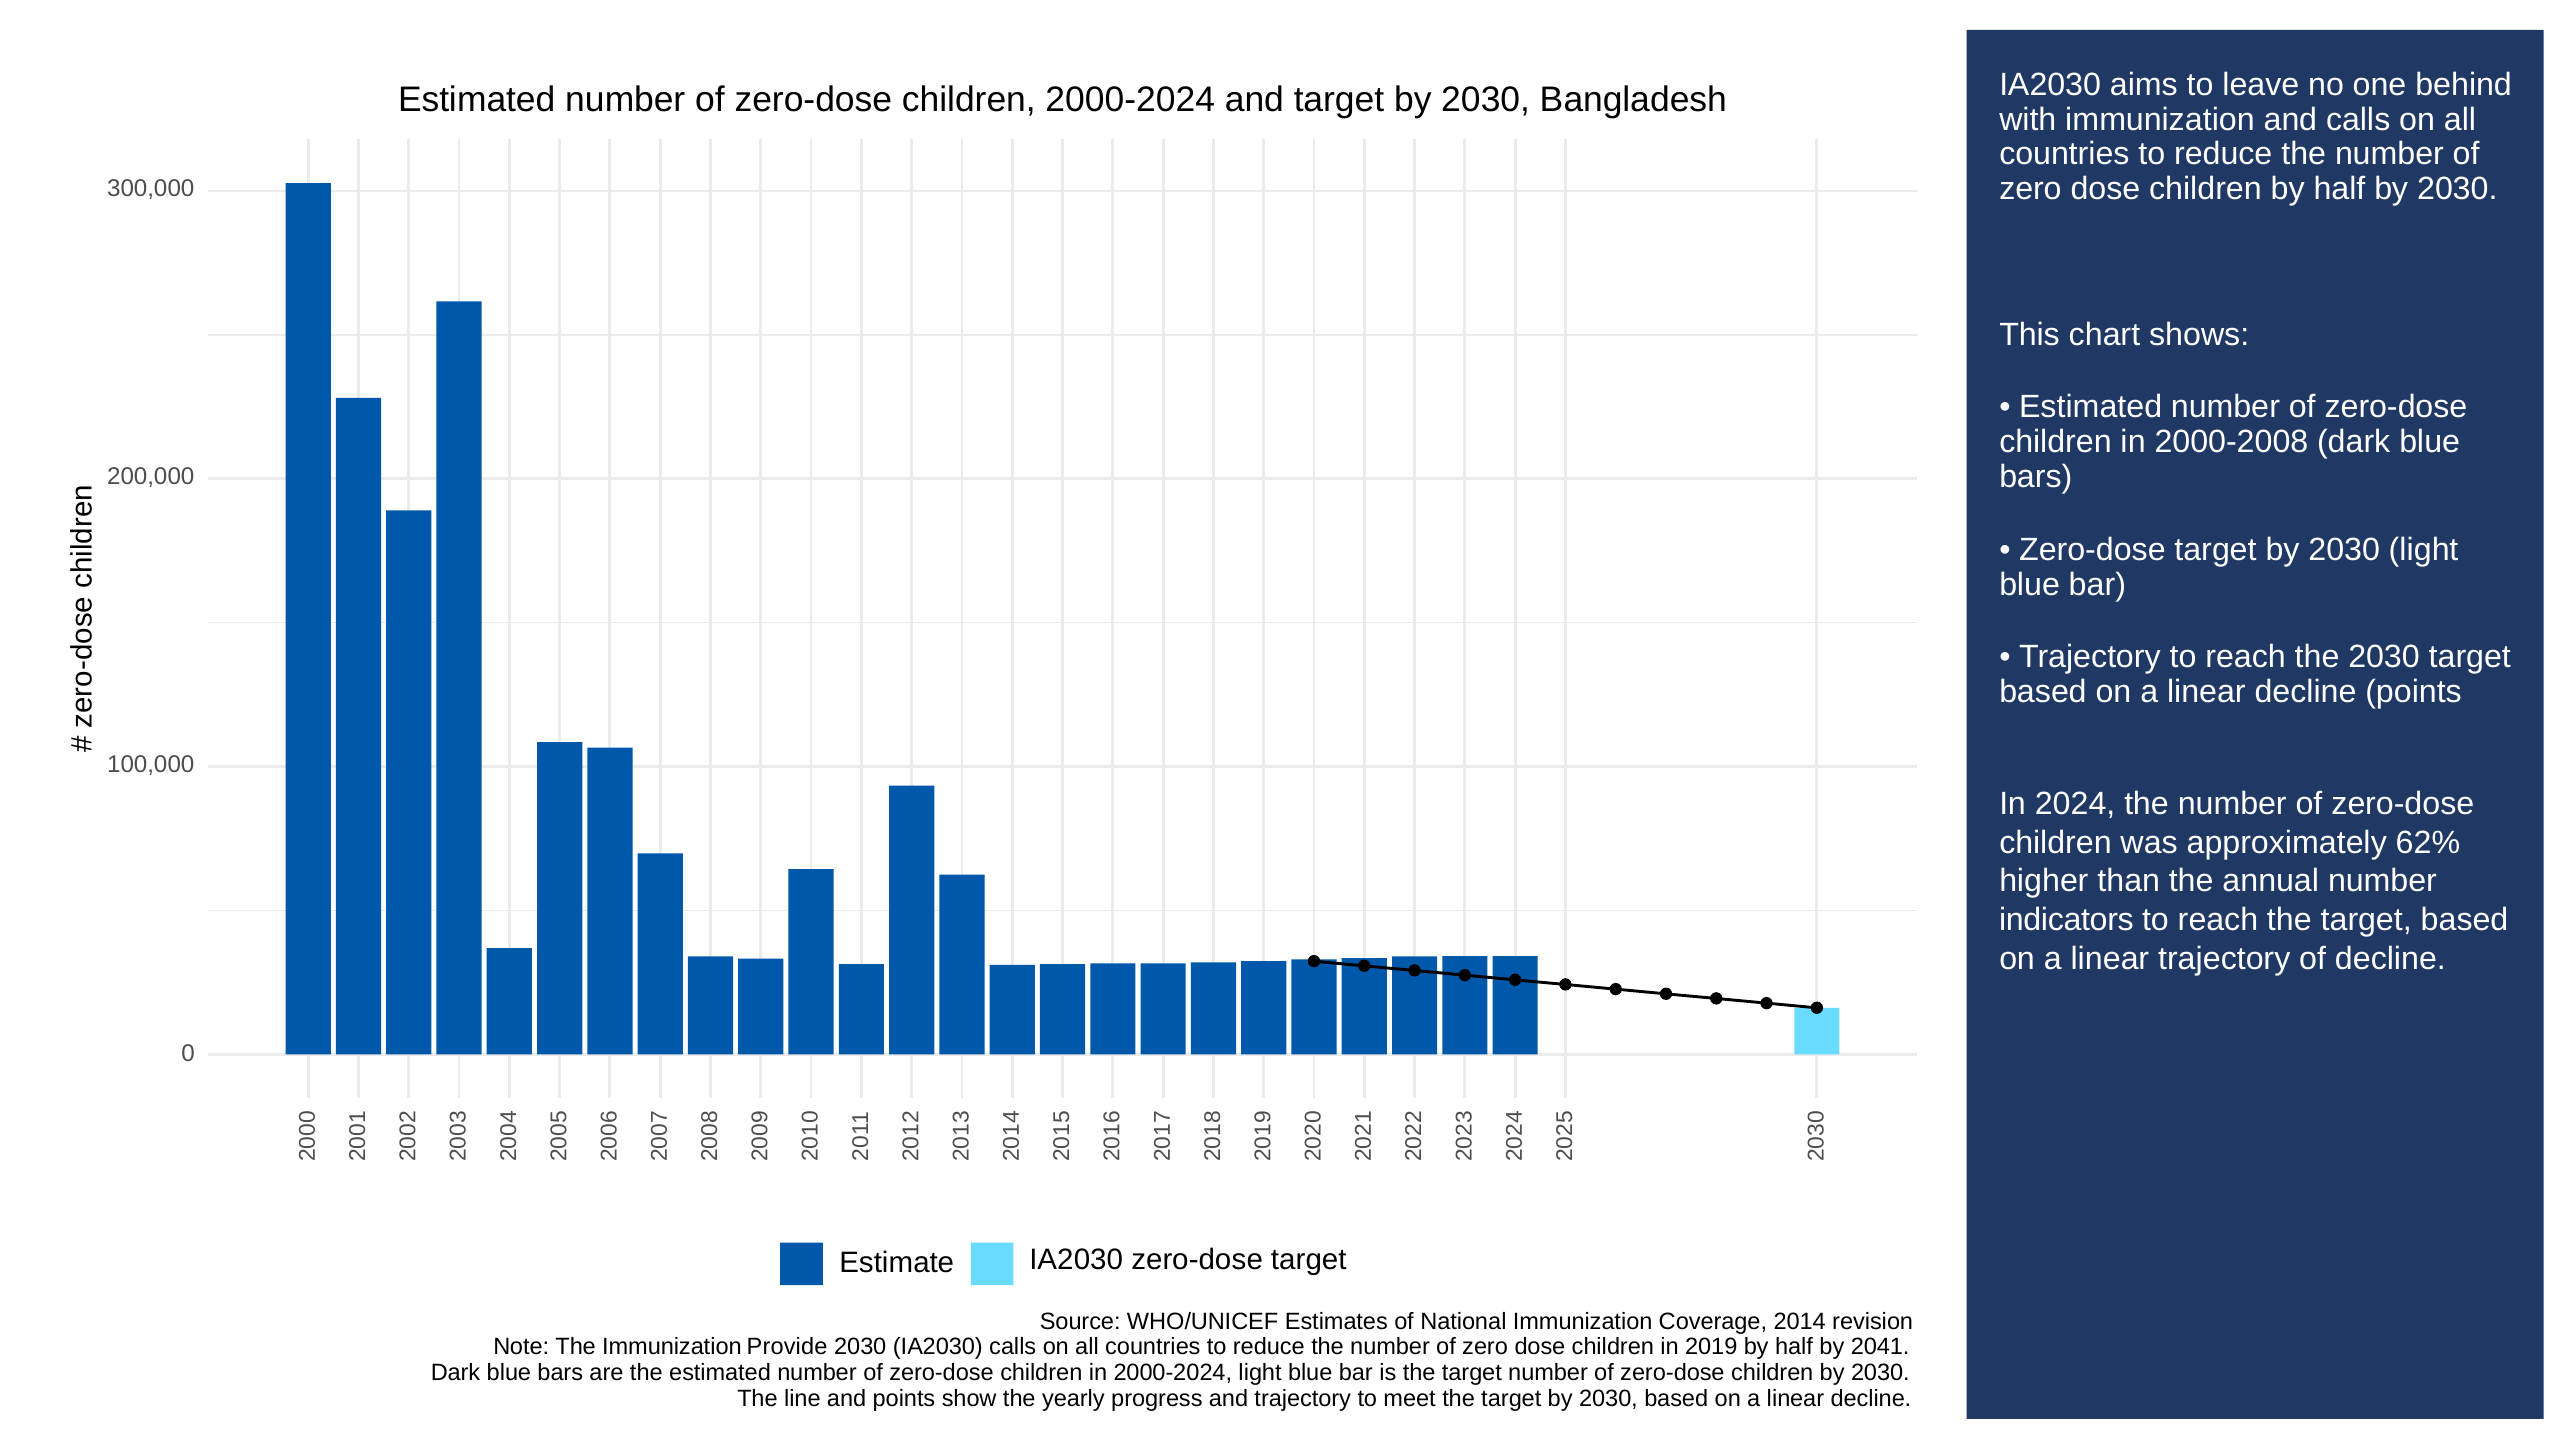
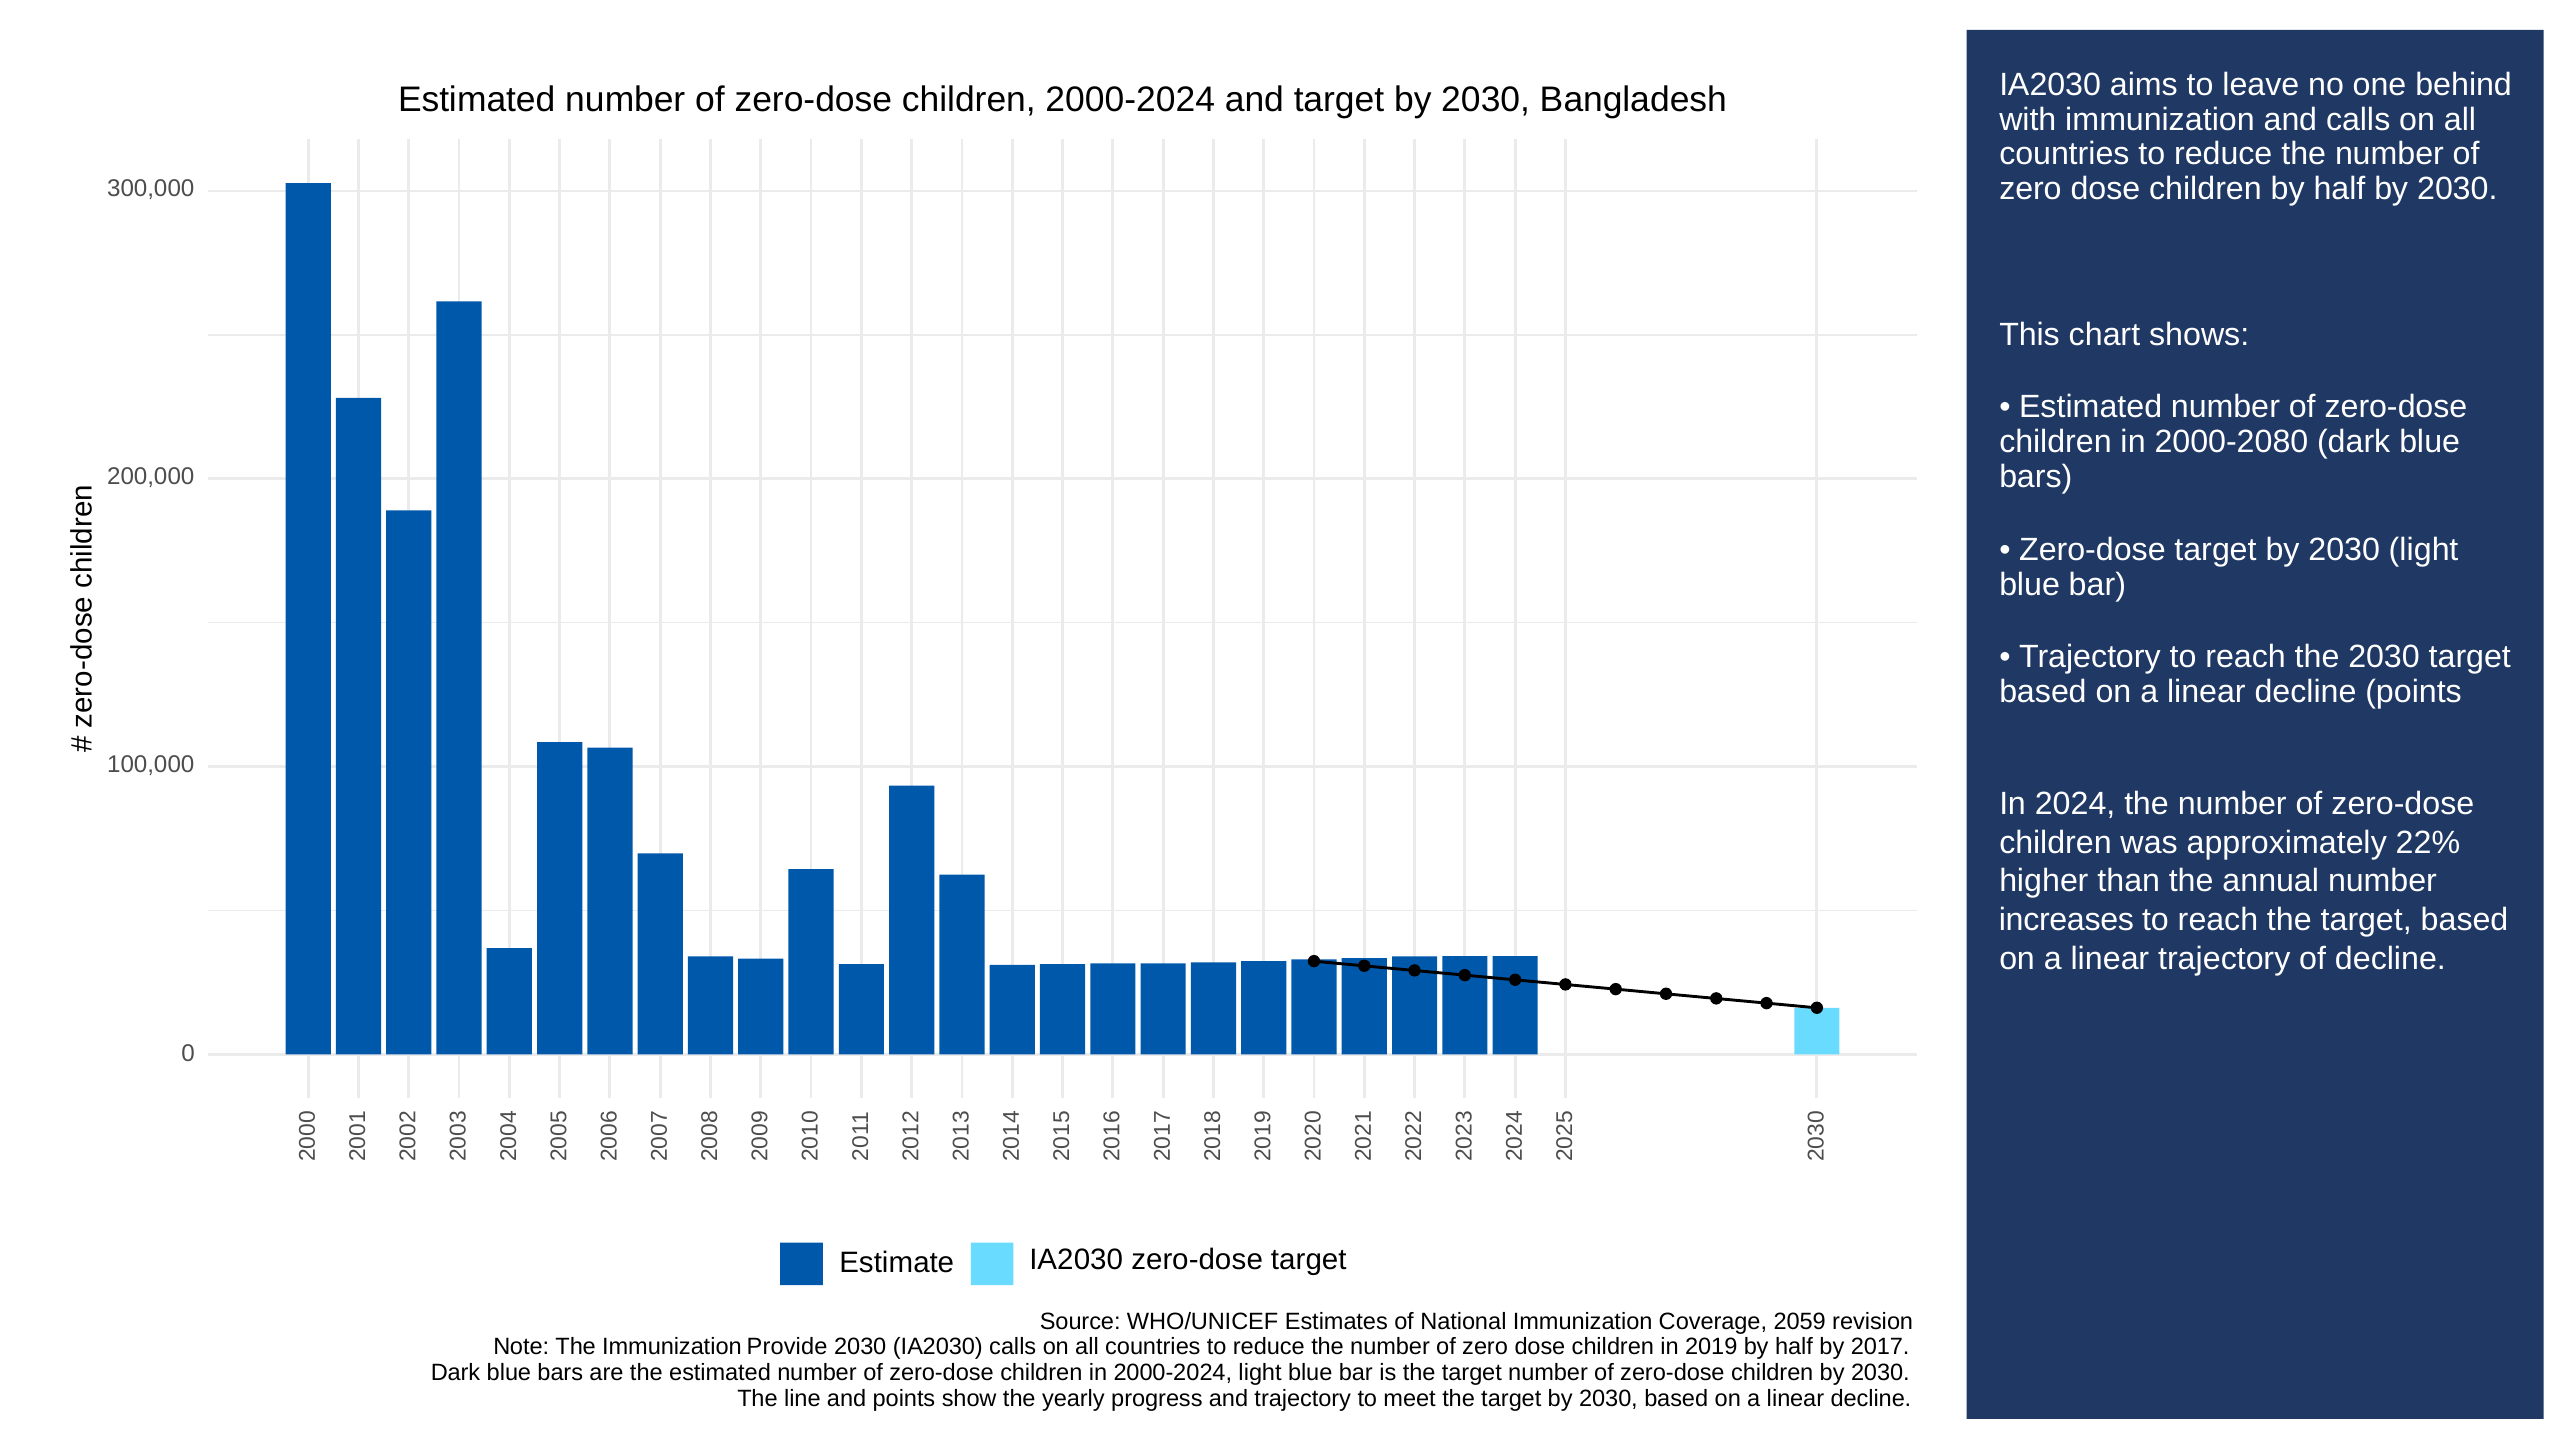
2000-2008: 2000-2008 -> 2000-2080 (2231, 442)
62%: 62% -> 22% (2428, 842)
indicators: indicators -> increases (2066, 920)
2014: 2014 -> 2059 (1800, 1322)
2041: 2041 -> 2017 (1880, 1347)
